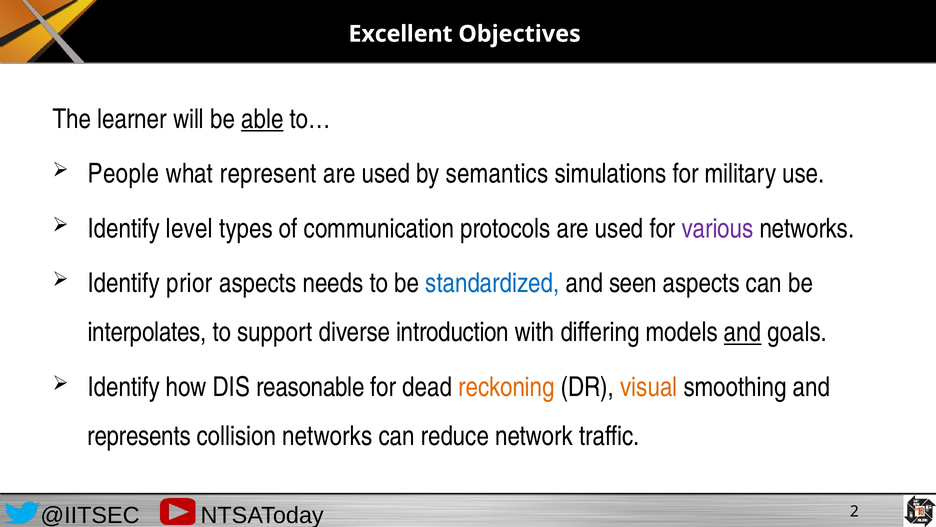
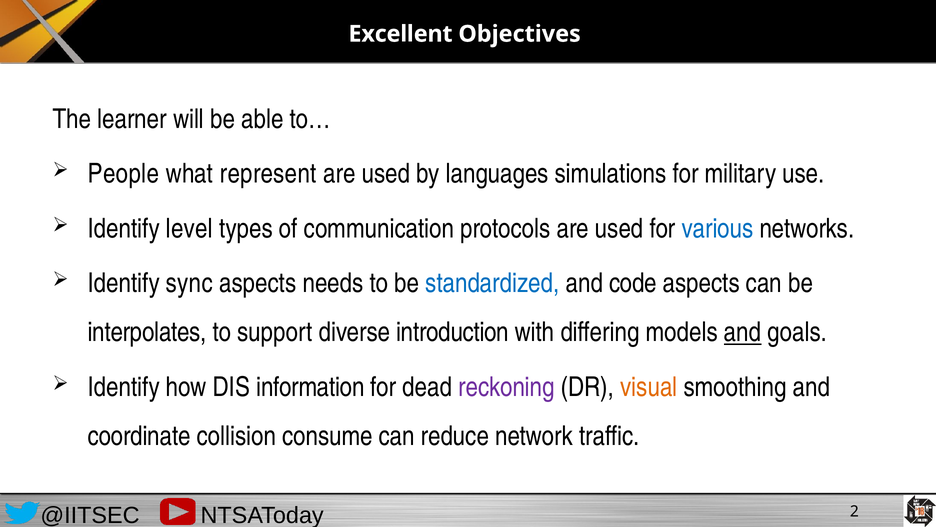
able underline: present -> none (262, 119)
semantics: semantics -> languages (497, 174)
various colour: purple -> blue (717, 228)
prior: prior -> sync (189, 283)
seen: seen -> code (633, 283)
reasonable: reasonable -> information (310, 387)
reckoning colour: orange -> purple (506, 387)
represents: represents -> coordinate (139, 436)
collision networks: networks -> consume (327, 436)
